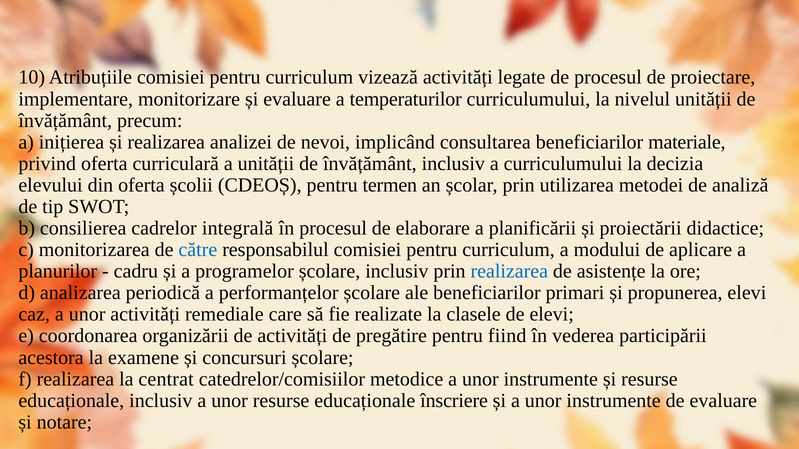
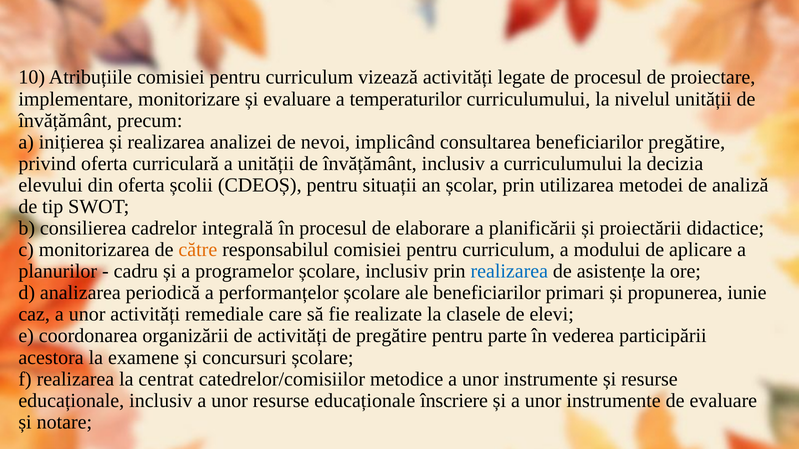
beneficiarilor materiale: materiale -> pregătire (687, 142)
termen: termen -> situații (390, 185)
către colour: blue -> orange (198, 250)
propunerea elevi: elevi -> iunie (747, 293)
fiind: fiind -> parte (507, 336)
